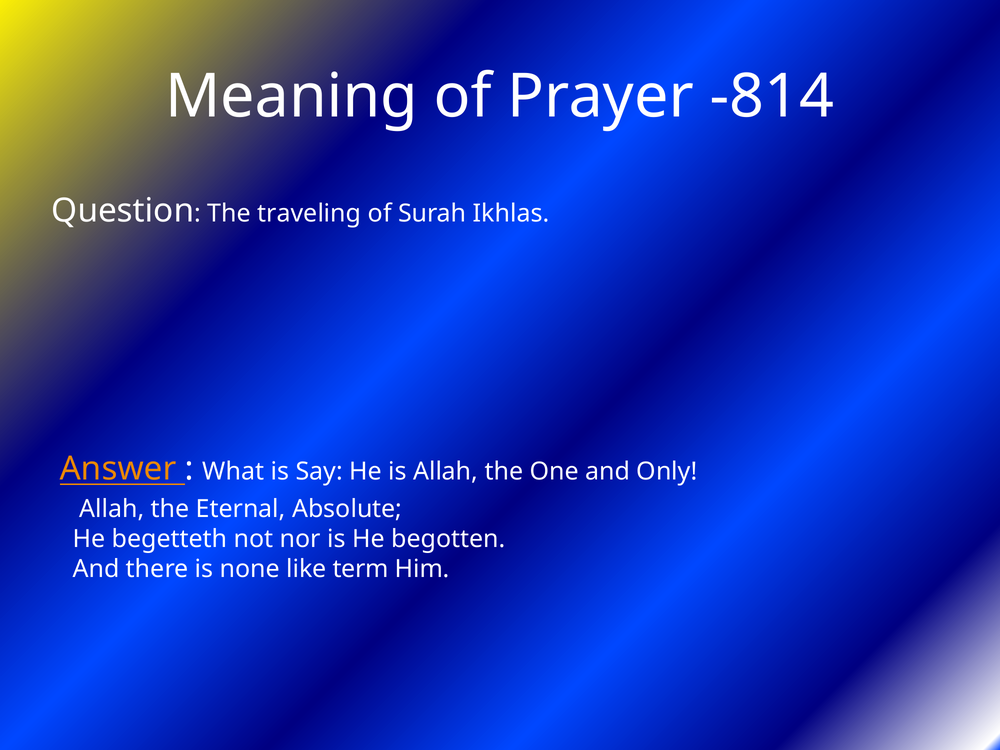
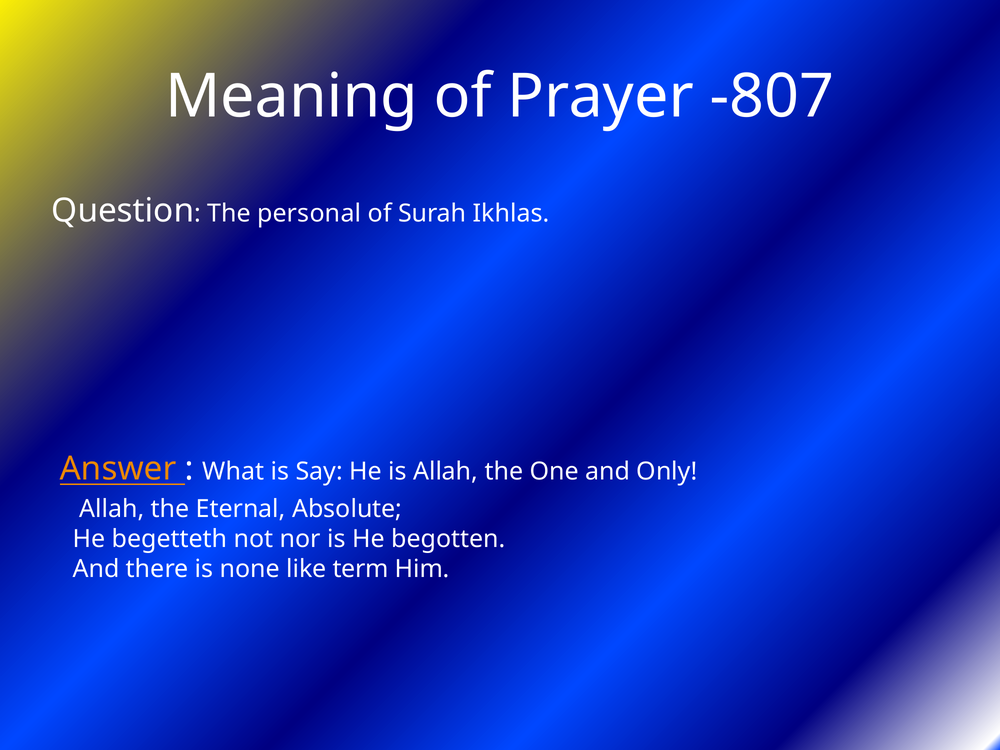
-814: -814 -> -807 (772, 97)
traveling: traveling -> personal (309, 213)
